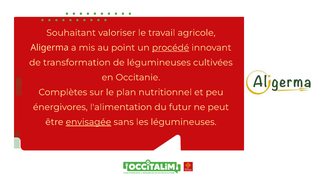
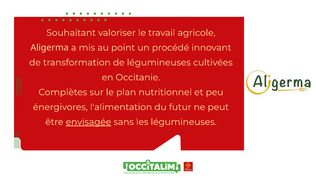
procédé underline: present -> none (171, 48)
